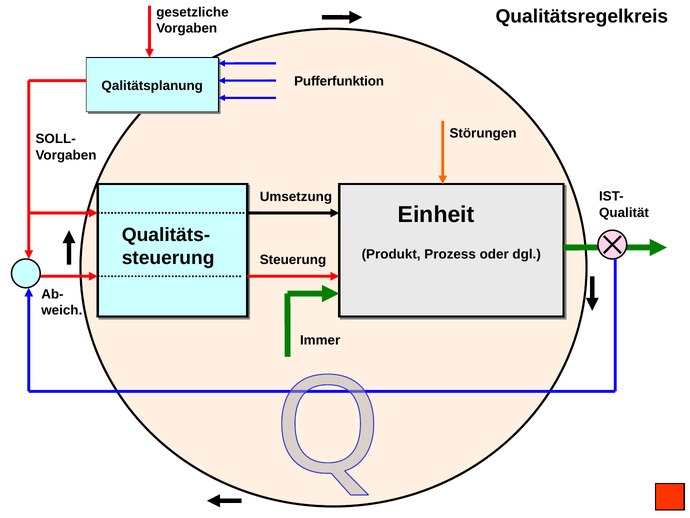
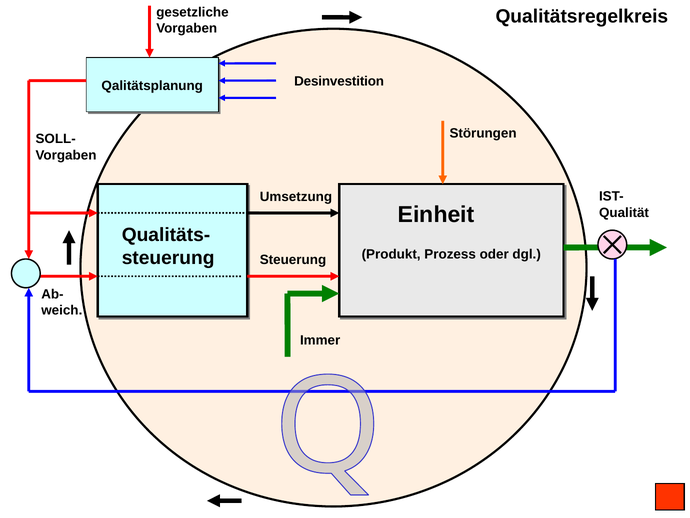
Pufferfunktion: Pufferfunktion -> Desinvestition (339, 81)
